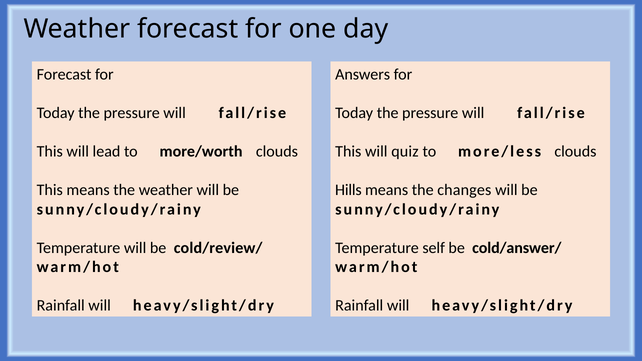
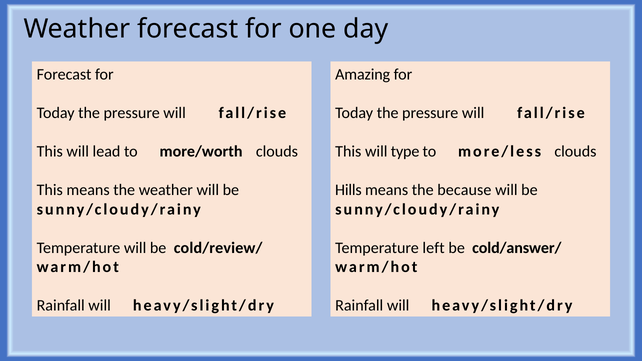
Answers: Answers -> Amazing (363, 75)
quiz: quiz -> type (405, 152)
changes: changes -> because (464, 190)
self: self -> left (434, 248)
